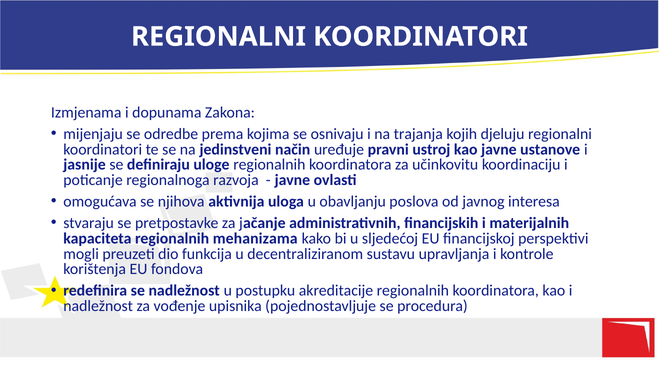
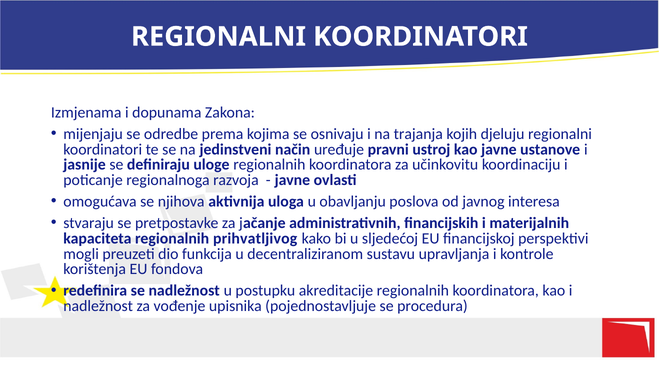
mehanizama: mehanizama -> prihvatljivog (255, 238)
